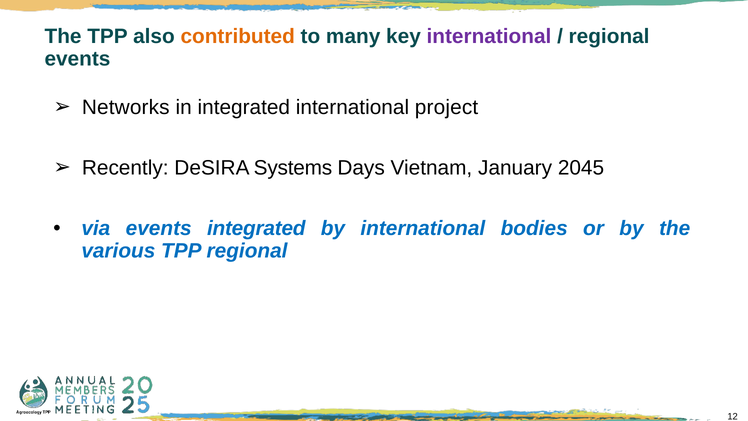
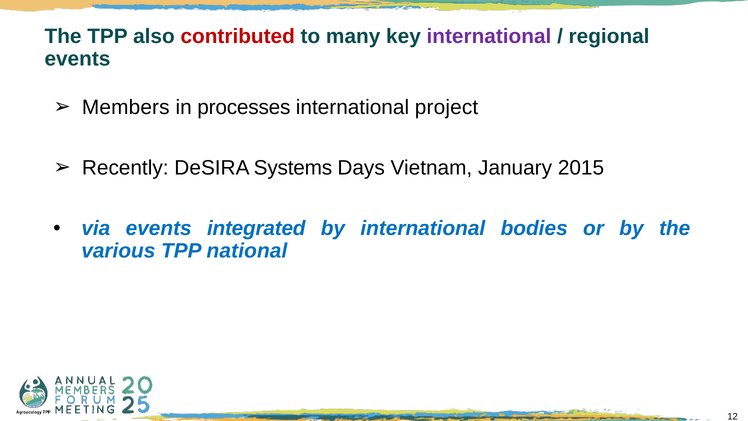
contributed colour: orange -> red (238, 36)
Networks: Networks -> Members (126, 107)
in integrated: integrated -> processes (244, 107)
2045: 2045 -> 2015 (581, 168)
TPP regional: regional -> national (247, 251)
